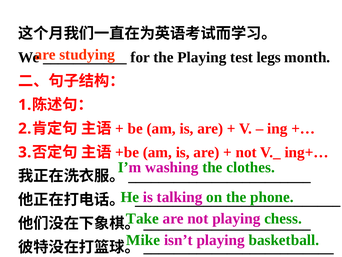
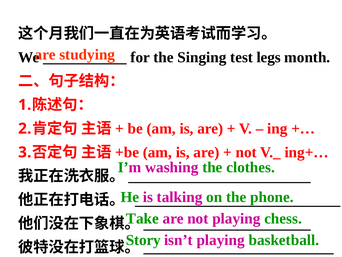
the Playing: Playing -> Singing (202, 57)
Mike: Mike -> Story (143, 240)
